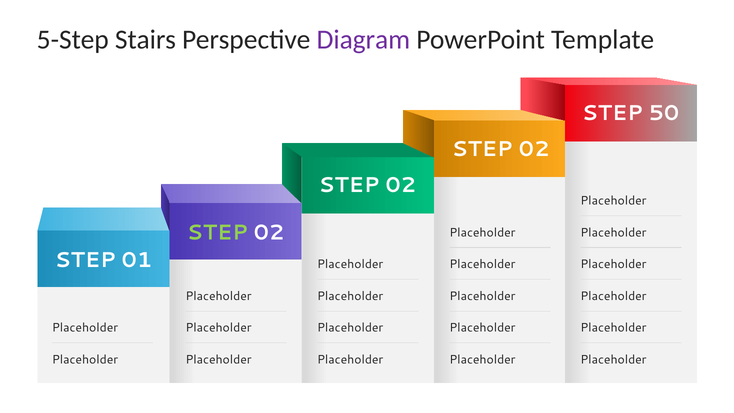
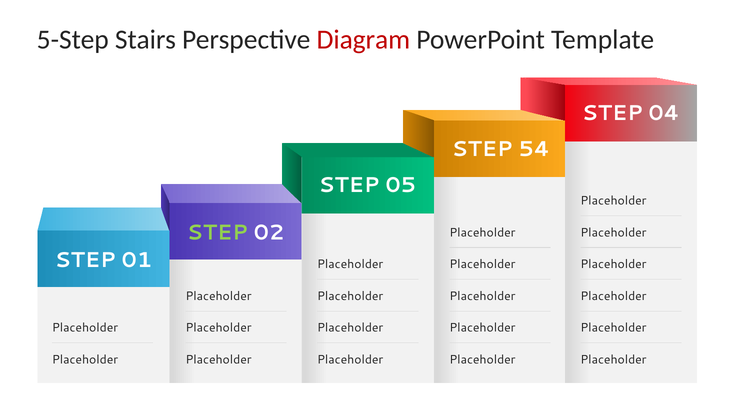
Diagram colour: purple -> red (363, 40)
50: 50 -> 04 (664, 113)
02: 02 -> 54 (534, 149)
02: 02 -> 05 (401, 185)
